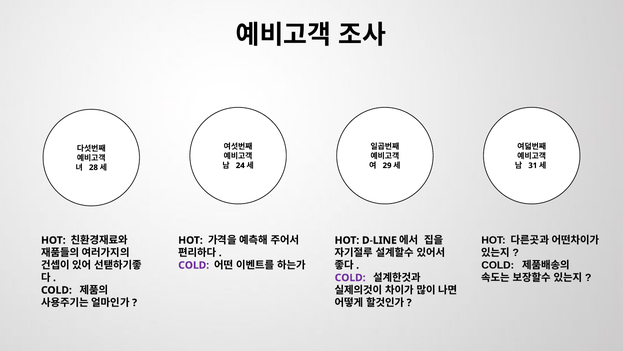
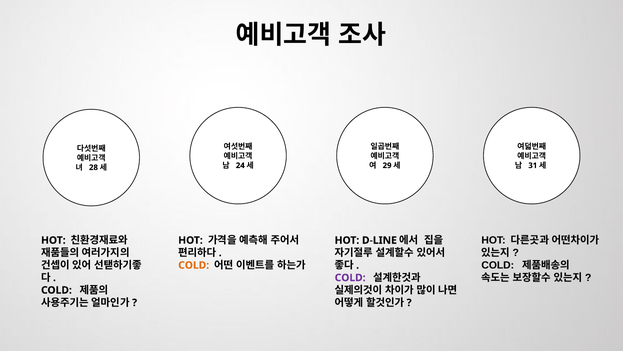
COLD colour: purple -> orange (194, 265)
